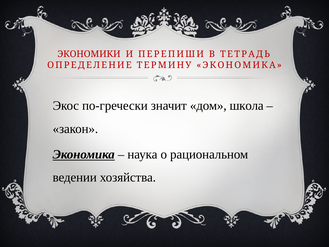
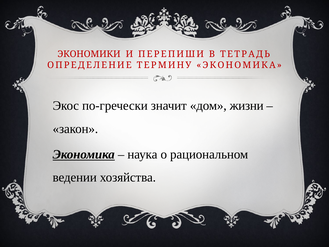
школа: школа -> жизни (247, 106)
